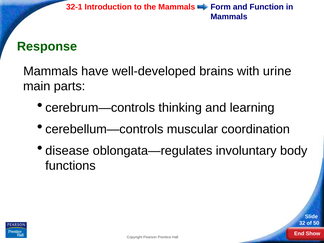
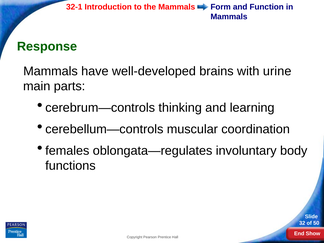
disease: disease -> females (67, 151)
